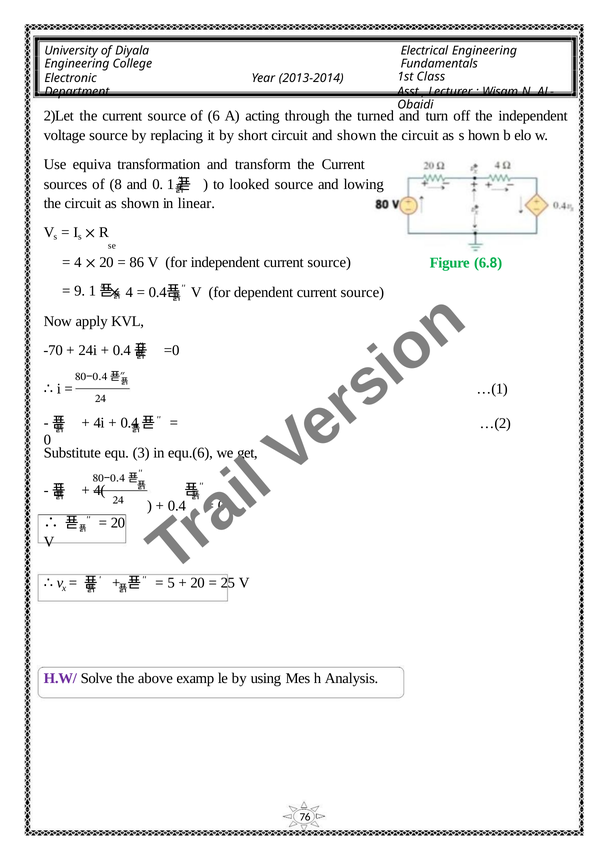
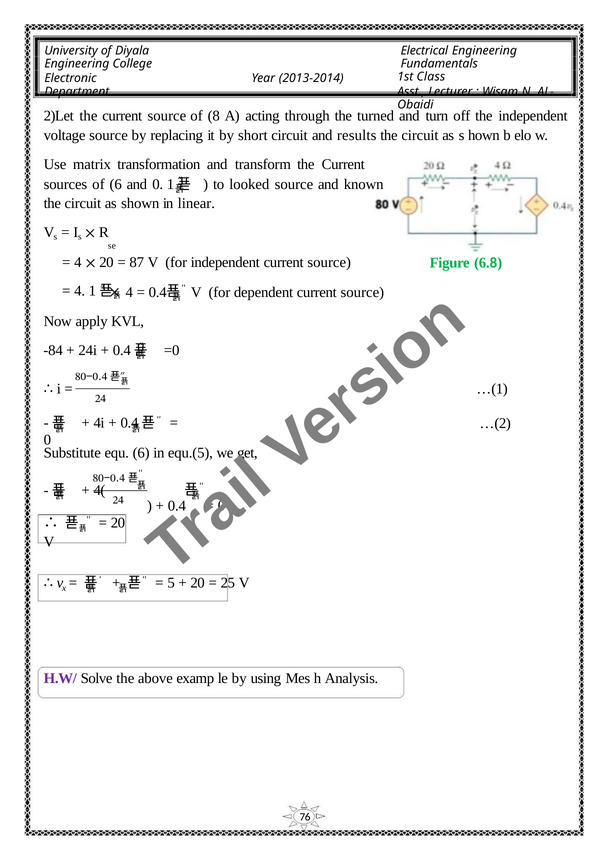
6: 6 -> 8 (214, 116)
and shown: shown -> results (357, 135)
equiva: equiva -> matrix (92, 164)
of 8: 8 -> 6 (116, 184)
lowing: lowing -> known (364, 184)
86: 86 -> 87 (137, 262)
9: 9 -> 4 (80, 291)
-70: -70 -> -84 (53, 350)
equ 3: 3 -> 6 (141, 453)
equ.(6: equ.(6 -> equ.(5 (190, 453)
